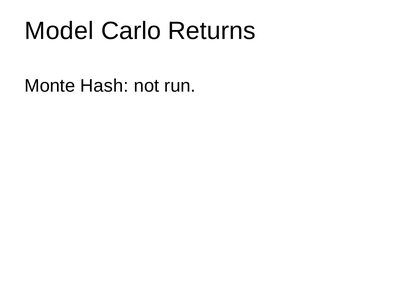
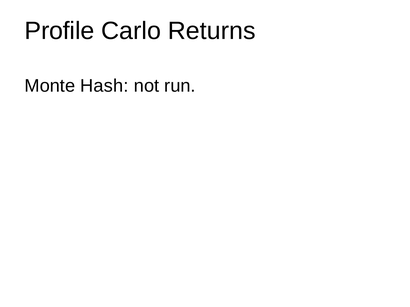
Model: Model -> Profile (59, 31)
